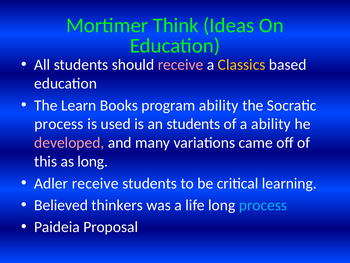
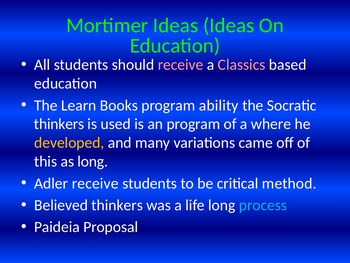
Mortimer Think: Think -> Ideas (176, 25)
Classics colour: yellow -> pink (242, 65)
process: process -> thinkers (59, 124)
an students: students -> program (193, 124)
a ability: ability -> where (271, 124)
developed colour: pink -> yellow (69, 143)
learning: learning -> method (289, 183)
